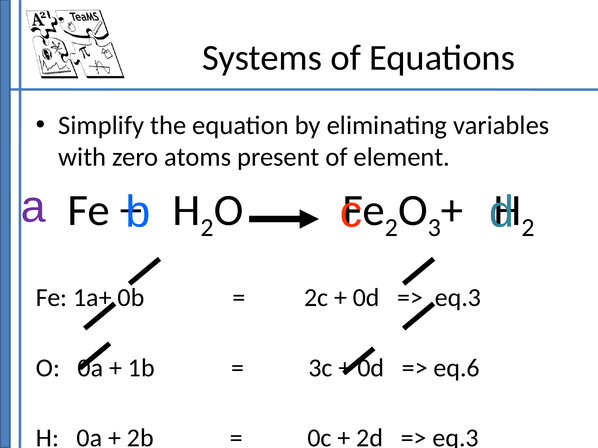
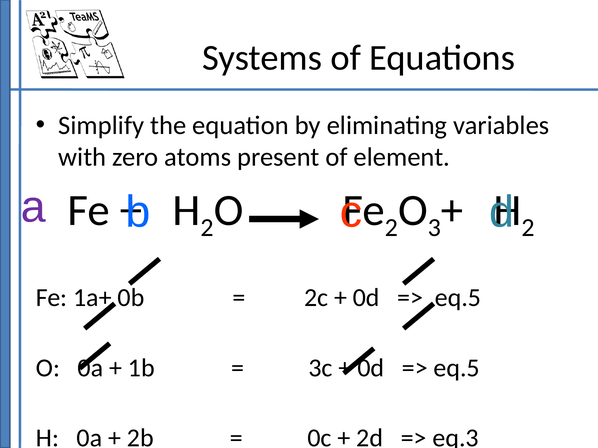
eq.3: eq.3 -> eq.5 (458, 298)
eq.6: eq.6 -> eq.5 (457, 368)
